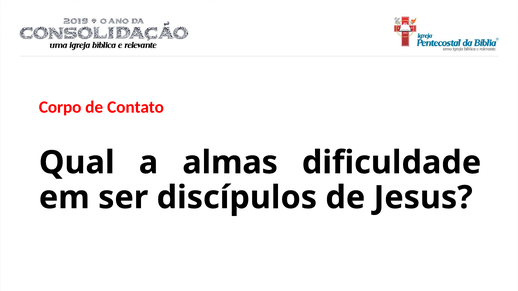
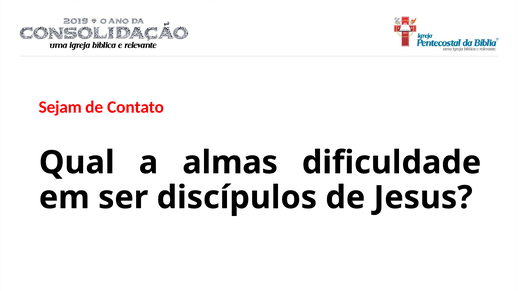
Corpo: Corpo -> Sejam (60, 107)
